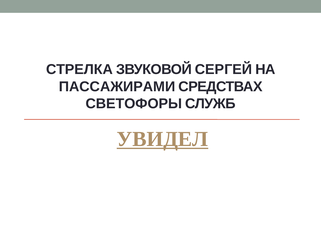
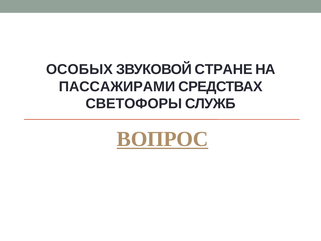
СТРЕЛКА: СТРЕЛКА -> ОСОБЫХ (79, 69)
СЕРГЕЙ: СЕРГЕЙ -> СТРАНЕ (224, 69)
УВИДЕЛ: УВИДЕЛ -> ВОПРОС (163, 139)
